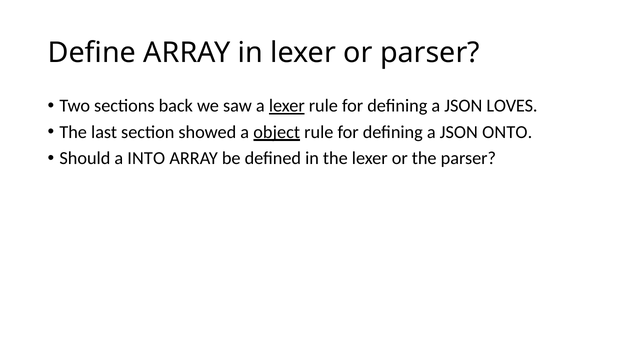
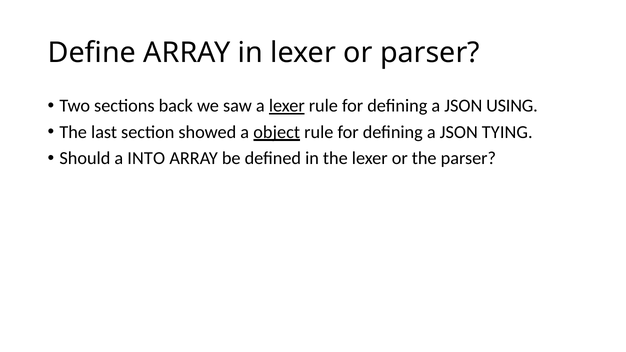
LOVES: LOVES -> USING (512, 106)
ONTO: ONTO -> TYING (507, 132)
